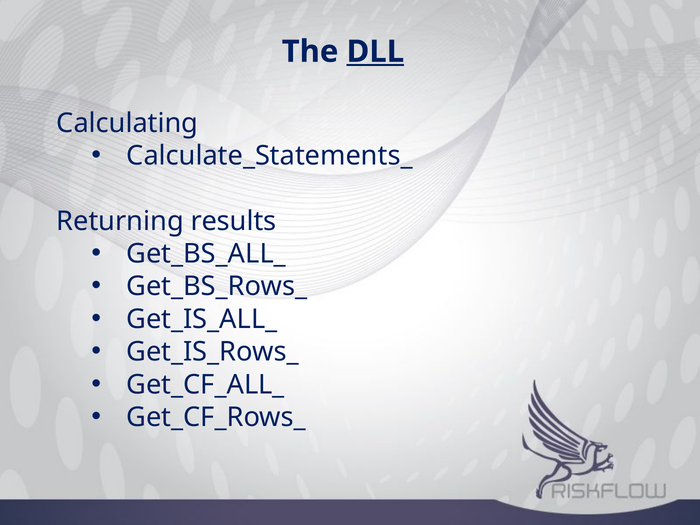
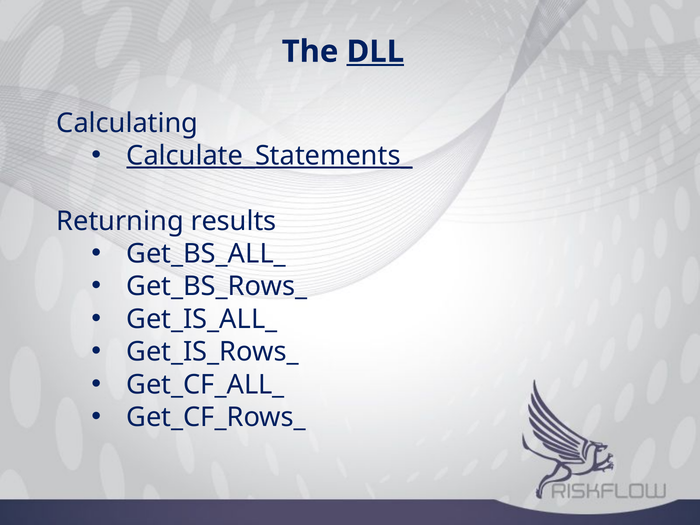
Calculate_Statements_ underline: none -> present (269, 156)
